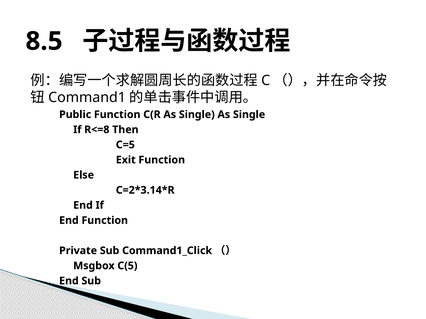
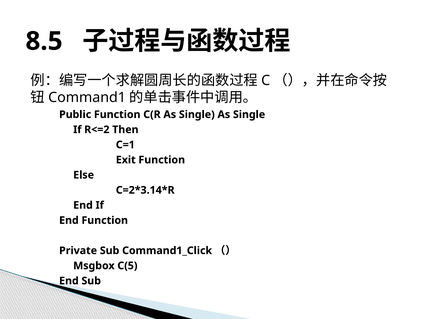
R<=8: R<=8 -> R<=2 (97, 130)
C=5: C=5 -> C=1 (125, 145)
